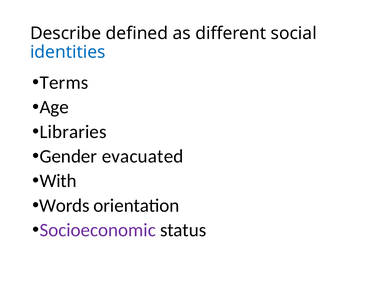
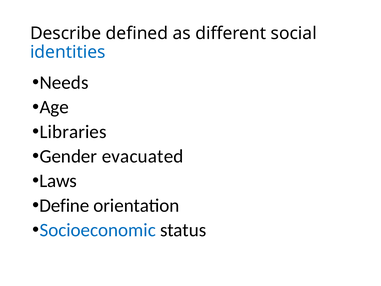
Terms: Terms -> Needs (64, 83)
With: With -> Laws (58, 181)
Words: Words -> Define (64, 205)
Socioeconomic colour: purple -> blue (98, 230)
